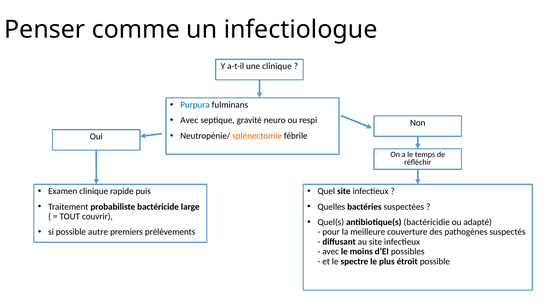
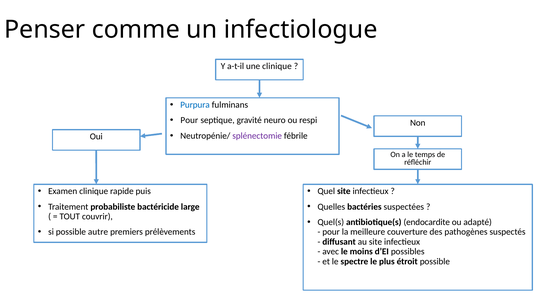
Avec: Avec -> Pour (189, 120)
splénectomie colour: orange -> purple (257, 136)
bactéricidie: bactéricidie -> endocardite (427, 222)
